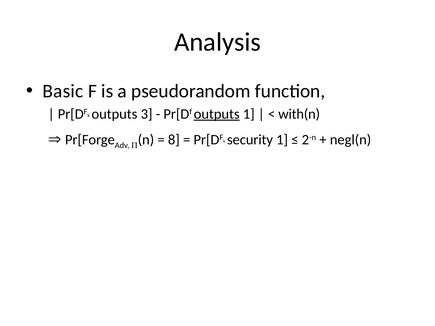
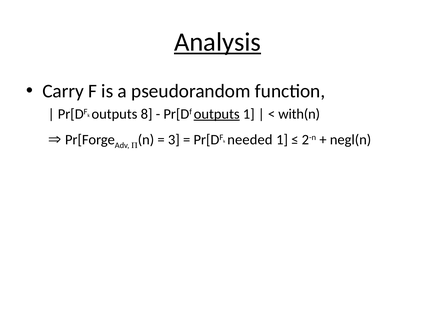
Analysis underline: none -> present (217, 42)
Basic: Basic -> Carry (63, 91)
3: 3 -> 8 (147, 114)
8: 8 -> 3 (174, 140)
security: security -> needed (250, 140)
